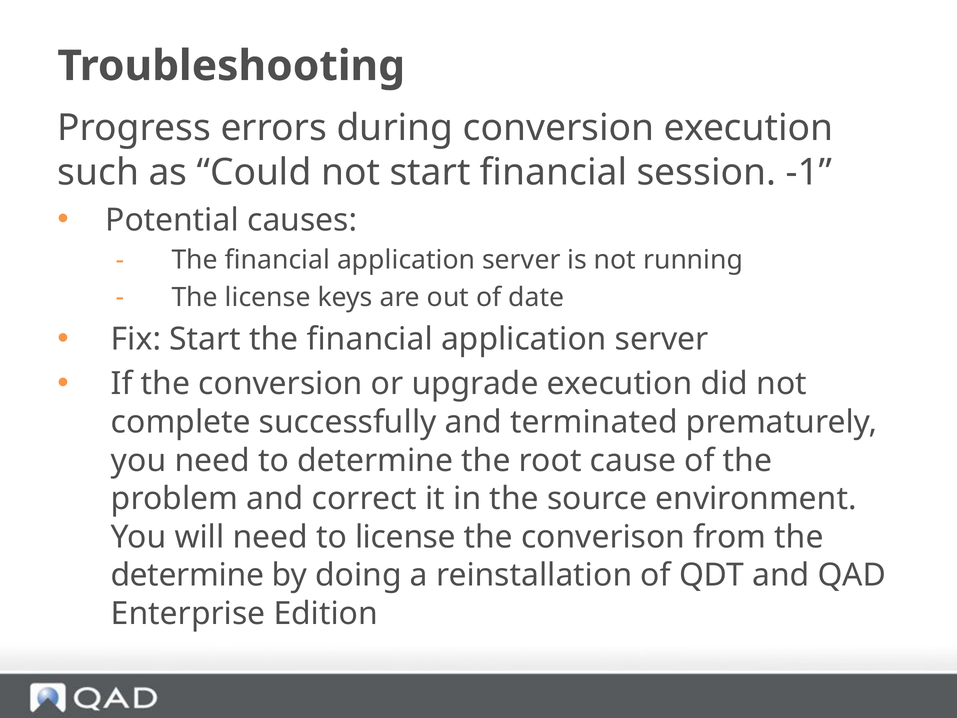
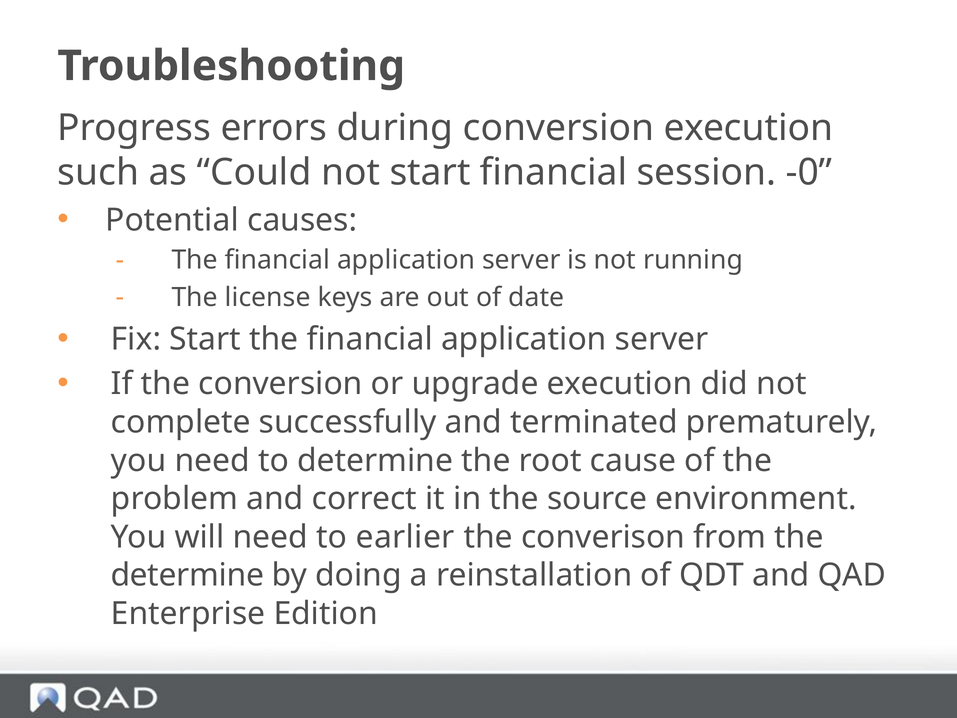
-1: -1 -> -0 (809, 173)
to license: license -> earlier (405, 537)
